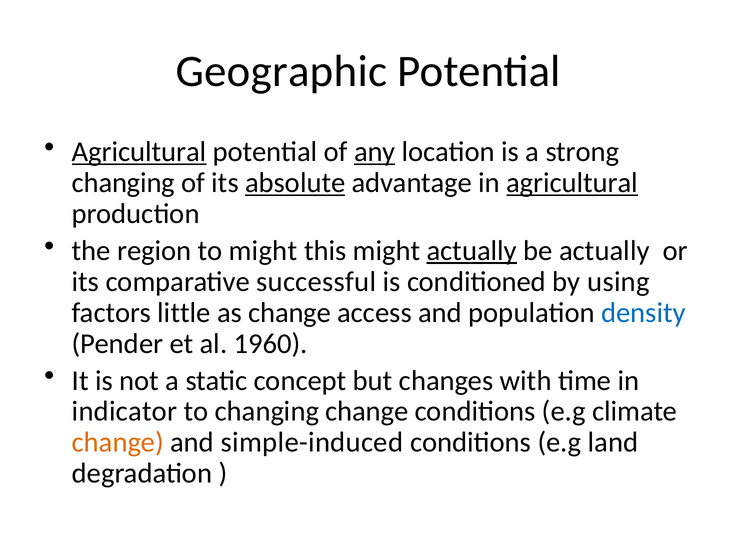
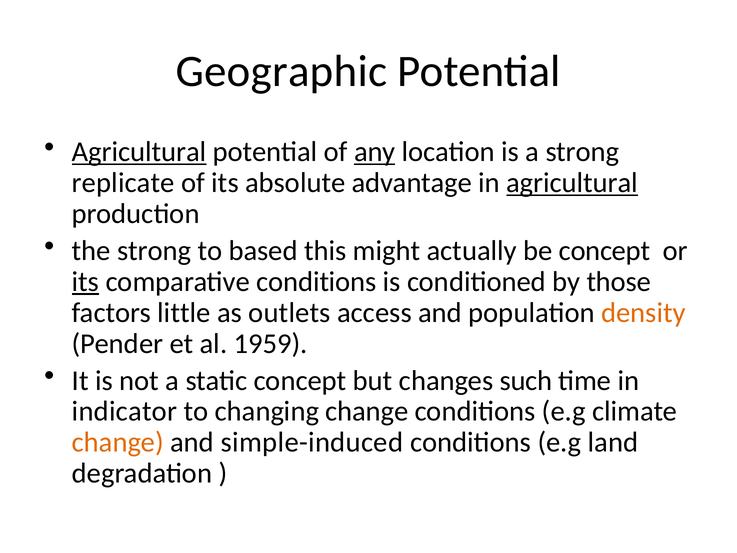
changing: changing -> replicate (123, 183)
absolute underline: present -> none (295, 183)
the region: region -> strong (154, 251)
to might: might -> based (263, 251)
actually underline: present -> none (472, 251)
be actually: actually -> concept (604, 251)
its underline: none -> present (86, 282)
comparative successful: successful -> conditions (316, 282)
using: using -> those (619, 282)
as change: change -> outlets (290, 313)
density colour: blue -> orange (643, 313)
1960: 1960 -> 1959 (271, 344)
with: with -> such (526, 380)
